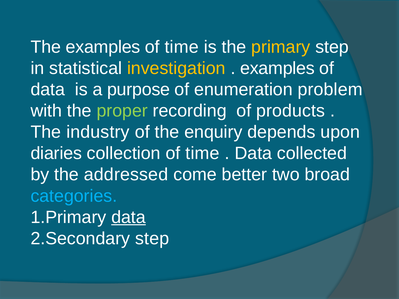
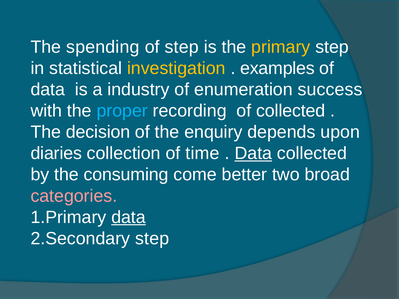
The examples: examples -> spending (103, 47)
time: time -> step (182, 47)
purpose: purpose -> industry (138, 90)
problem: problem -> success (330, 90)
proper colour: light green -> light blue (122, 111)
of products: products -> collected (291, 111)
industry: industry -> decision (98, 132)
Data underline: none -> present (253, 154)
addressed: addressed -> consuming (126, 175)
categories colour: light blue -> pink (74, 196)
